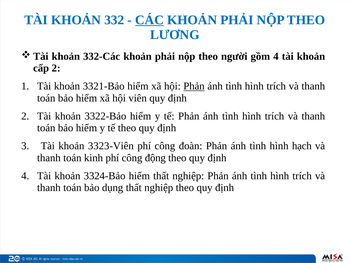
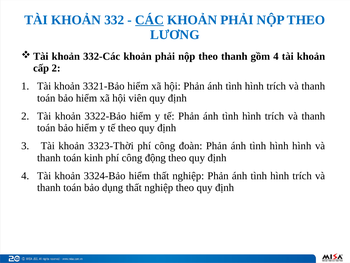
theo người: người -> thanh (234, 56)
Phản underline: present -> none (194, 86)
3323-Viên: 3323-Viên -> 3323-Thời (111, 146)
hình hạch: hạch -> hình (302, 146)
